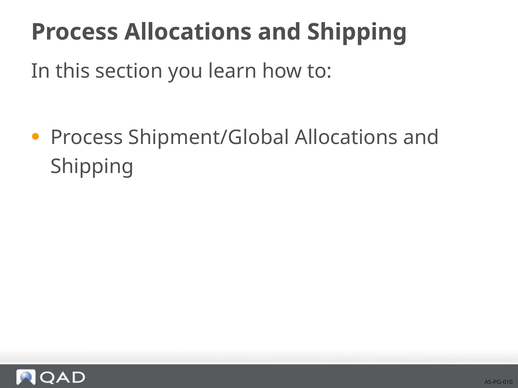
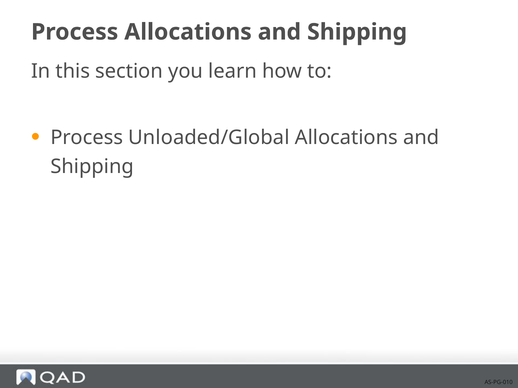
Shipment/Global: Shipment/Global -> Unloaded/Global (209, 138)
